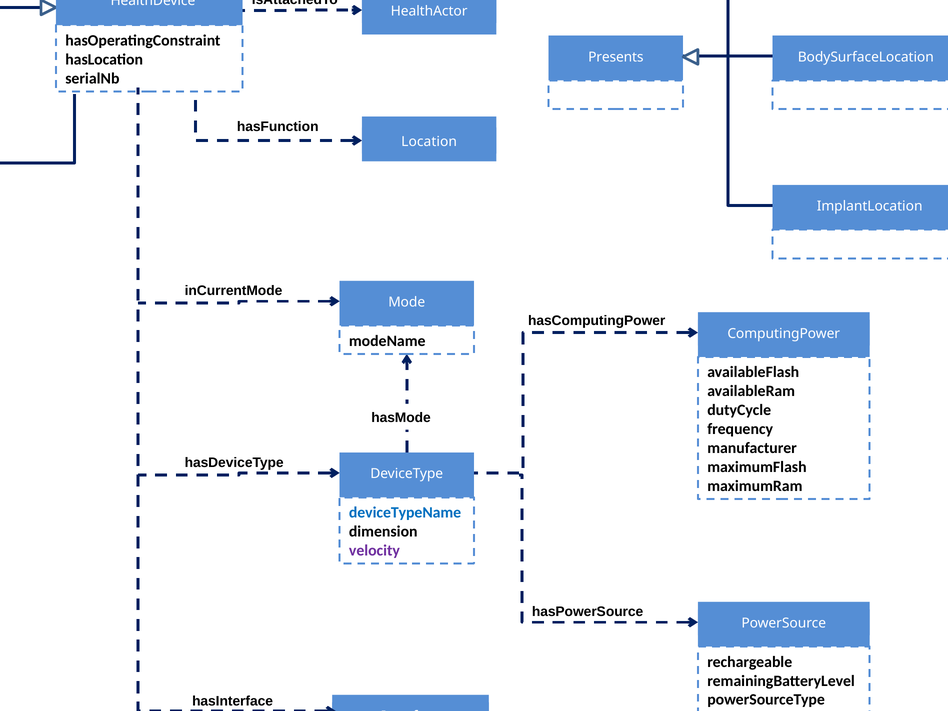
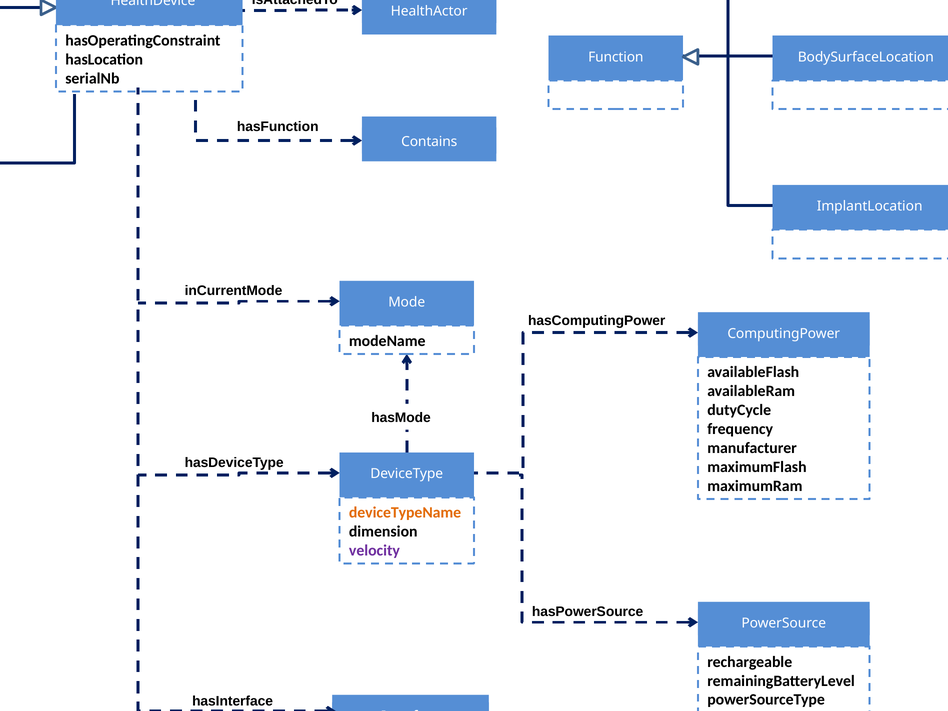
Presents: Presents -> Function (616, 57)
Location: Location -> Contains (429, 141)
deviceTypeName colour: blue -> orange (405, 513)
